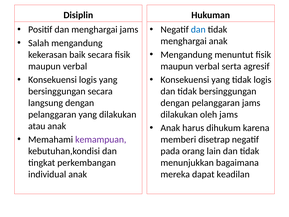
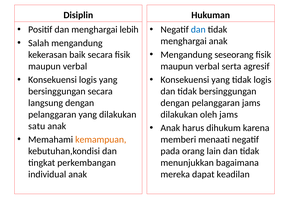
menghargai jams: jams -> lebih (129, 30)
menuntut: menuntut -> seseorang (234, 55)
atau: atau -> satu (37, 126)
kemampuan colour: purple -> orange (101, 139)
disetrap: disetrap -> menaati (214, 139)
